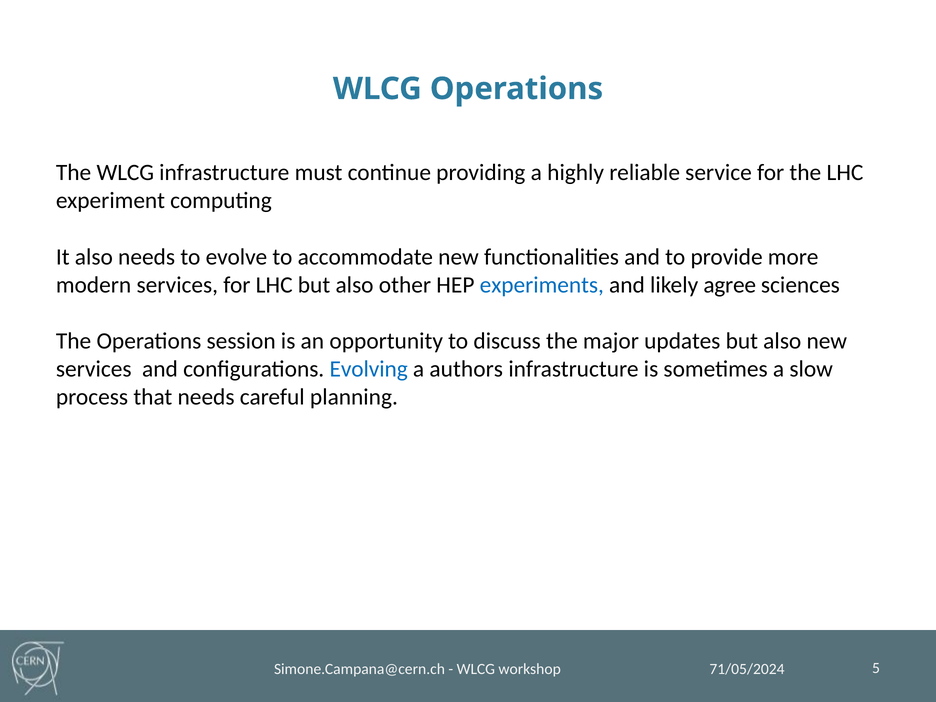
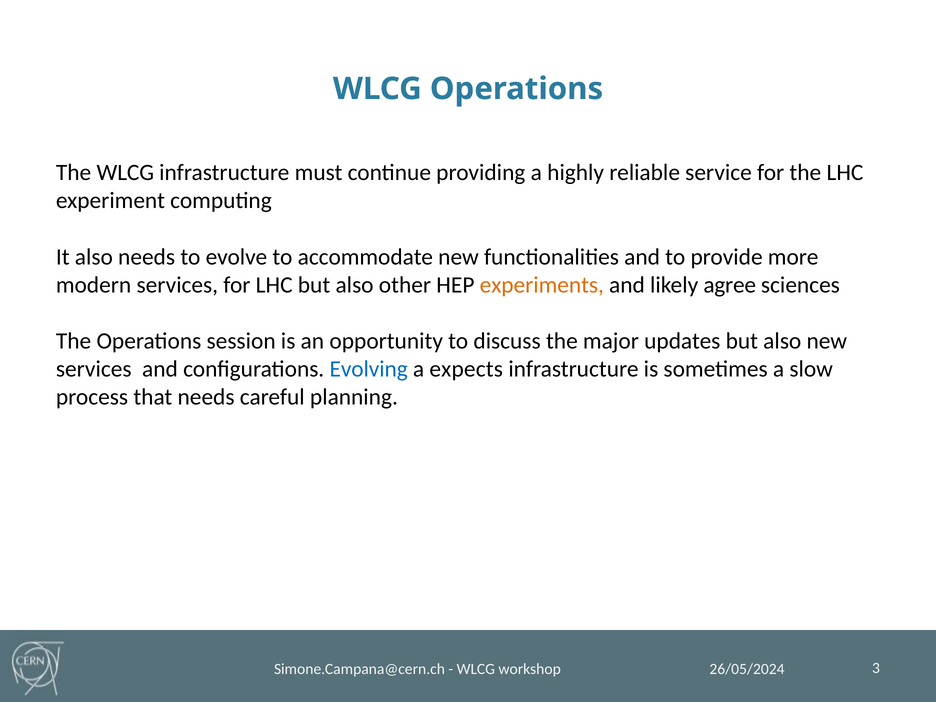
experiments colour: blue -> orange (542, 285)
authors: authors -> expects (466, 369)
71/05/2024: 71/05/2024 -> 26/05/2024 (747, 669)
5: 5 -> 3 (876, 668)
